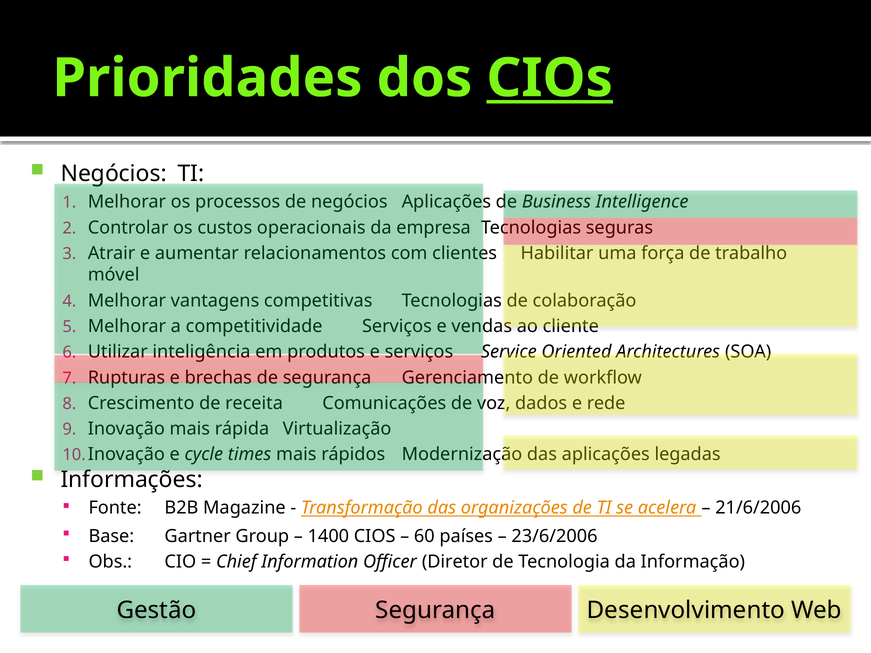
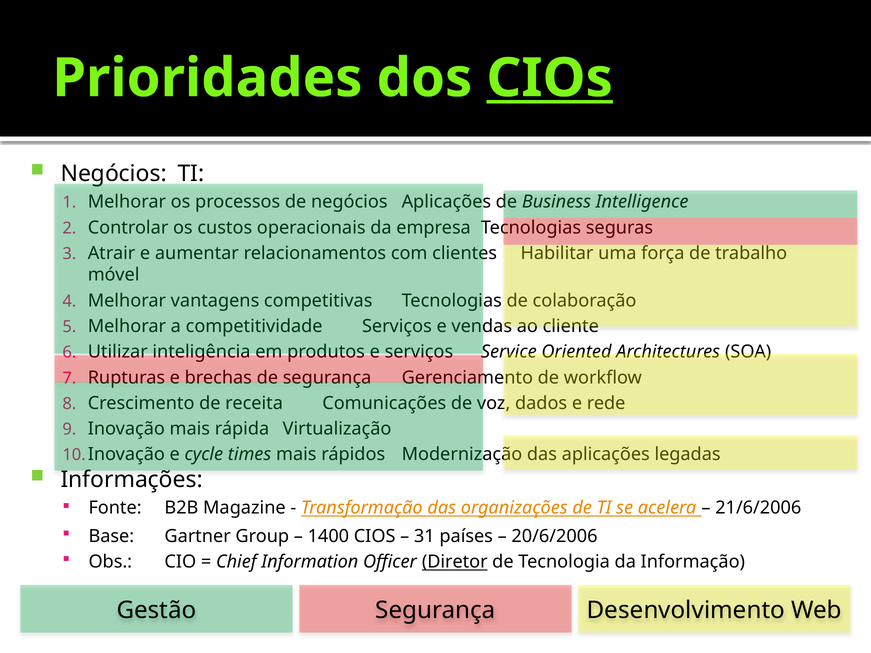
60: 60 -> 31 (424, 537)
23/6/2006: 23/6/2006 -> 20/6/2006 (554, 537)
Diretor underline: none -> present (455, 562)
